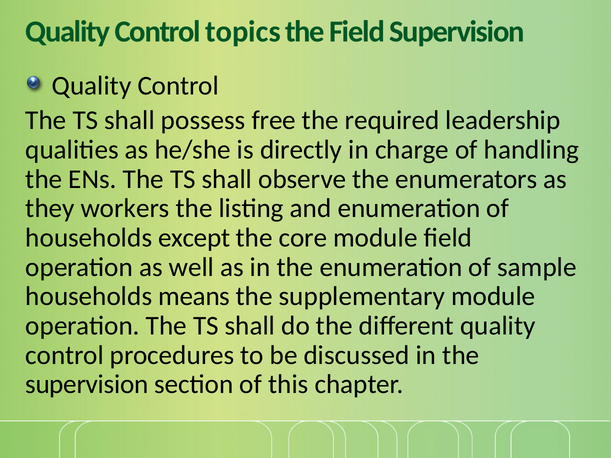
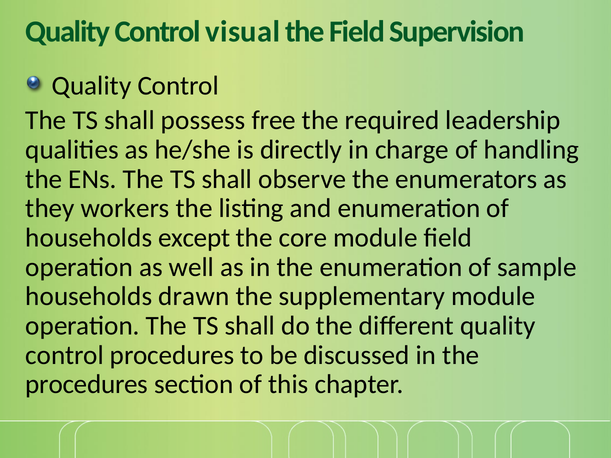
topics: topics -> visual (243, 32)
means: means -> drawn (194, 297)
supervision: supervision -> procedures (87, 385)
